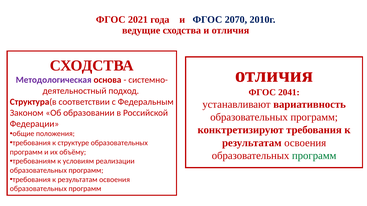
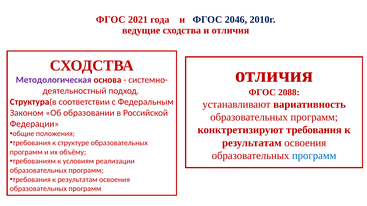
2070: 2070 -> 2046 (236, 20)
2041: 2041 -> 2088 (289, 92)
программ colour: green -> blue (314, 156)
